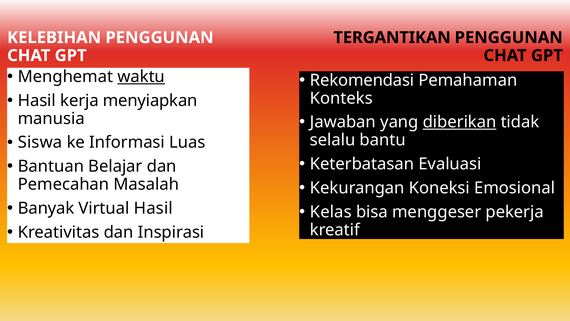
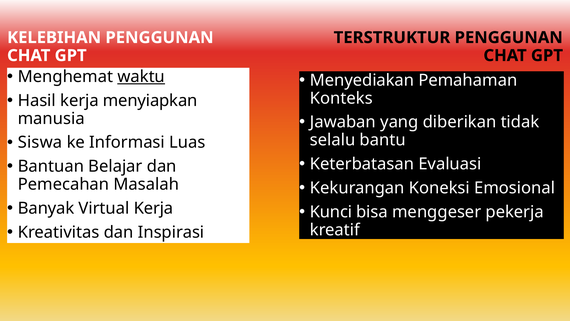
TERGANTIKAN: TERGANTIKAN -> TERSTRUKTUR (392, 38)
Rekomendasi: Rekomendasi -> Menyediakan (362, 80)
diberikan underline: present -> none (460, 122)
Virtual Hasil: Hasil -> Kerja (154, 208)
Kelas: Kelas -> Kunci (331, 212)
